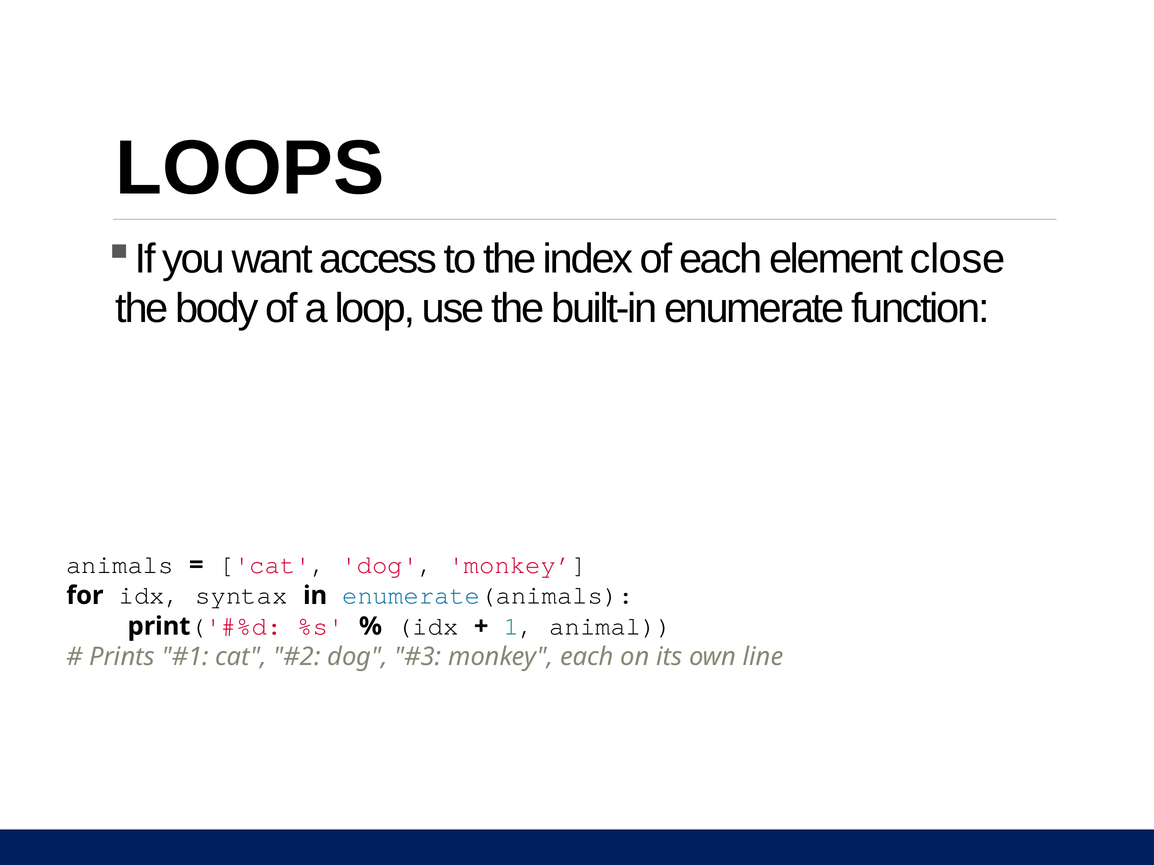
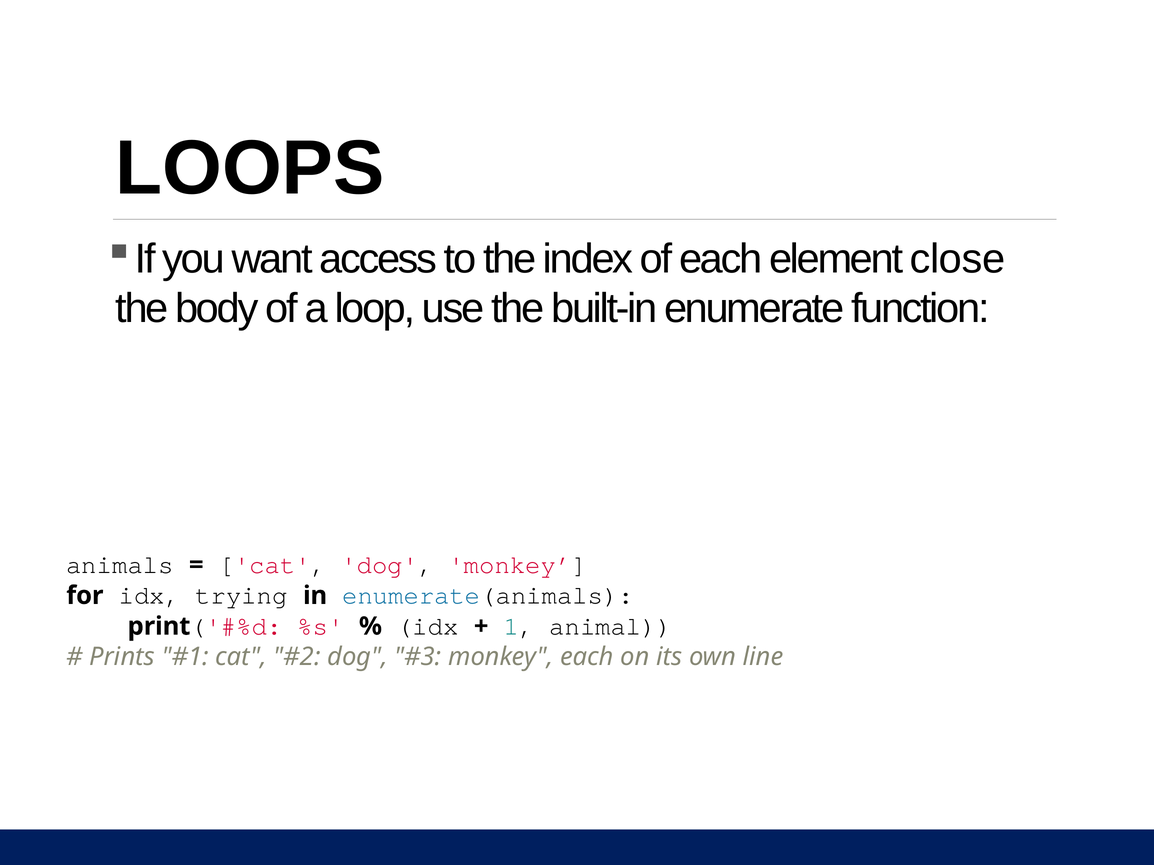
syntax: syntax -> trying (241, 596)
